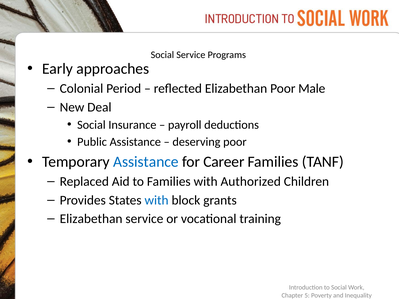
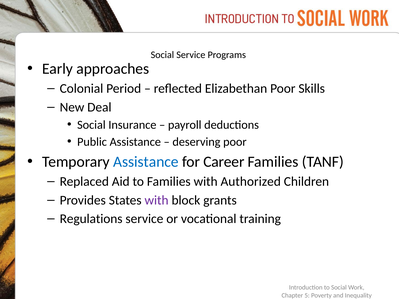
Male: Male -> Skills (312, 89)
with colour: blue -> purple (157, 200)
Elizabethan: Elizabethan -> Regulations (91, 219)
